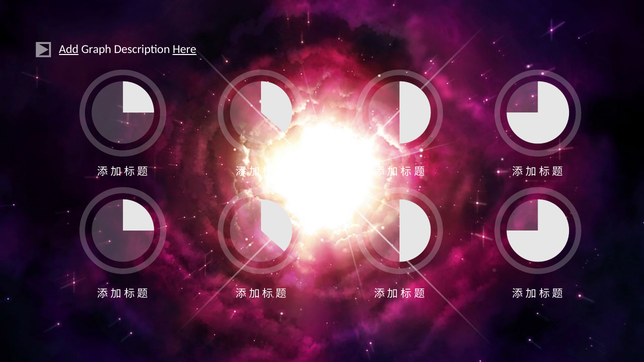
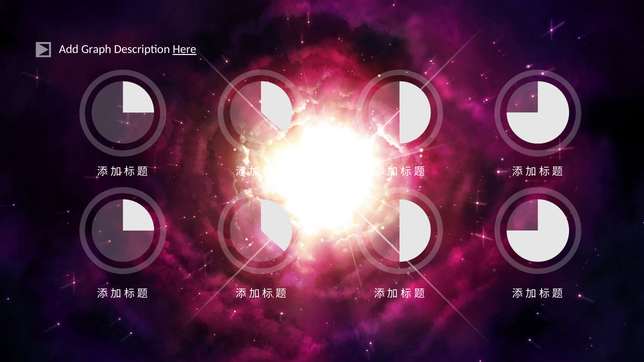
Add underline: present -> none (69, 49)
